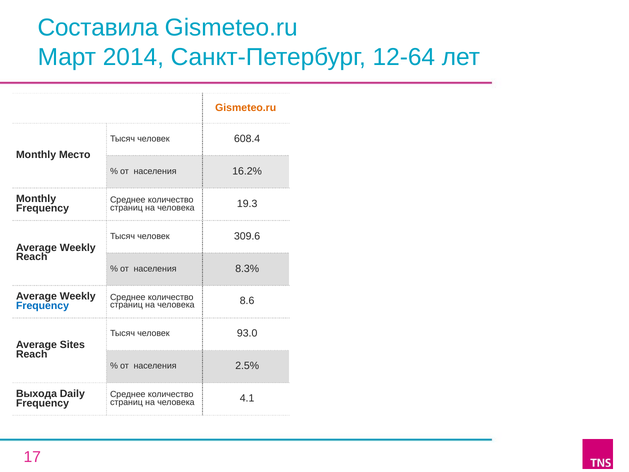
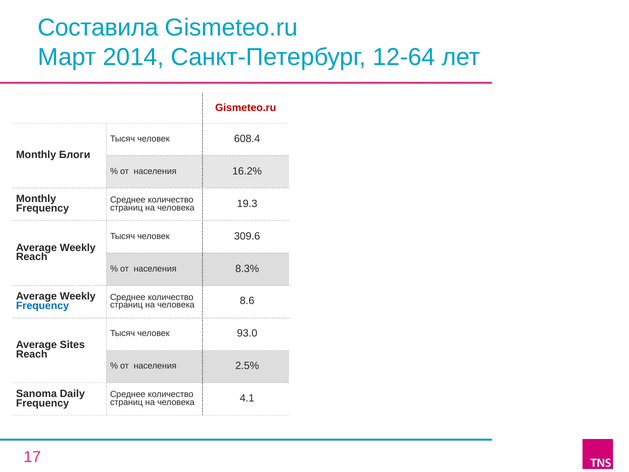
Gismeteo.ru colour: orange -> red (246, 108)
Место: Место -> Блоги (75, 155)
Выхода: Выхода -> Sanoma (36, 393)
